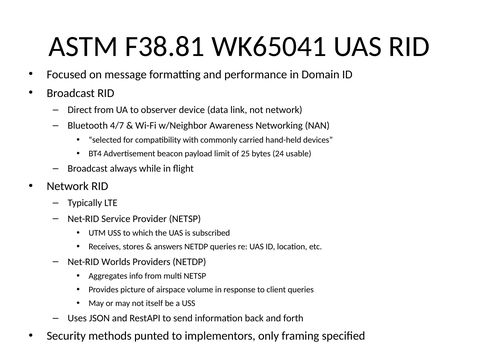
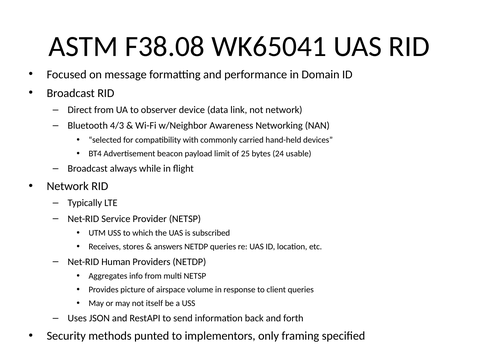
F38.81: F38.81 -> F38.08 (165, 46)
4/7: 4/7 -> 4/3 (117, 125)
Worlds: Worlds -> Human (116, 261)
